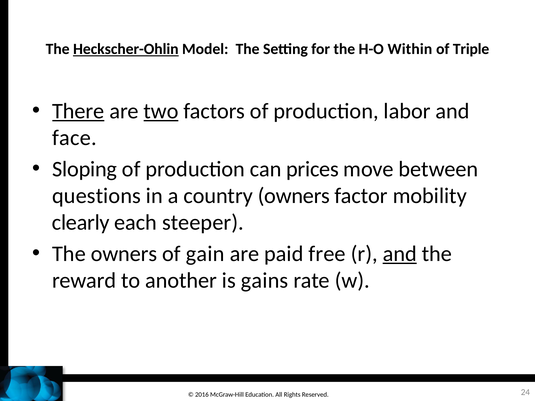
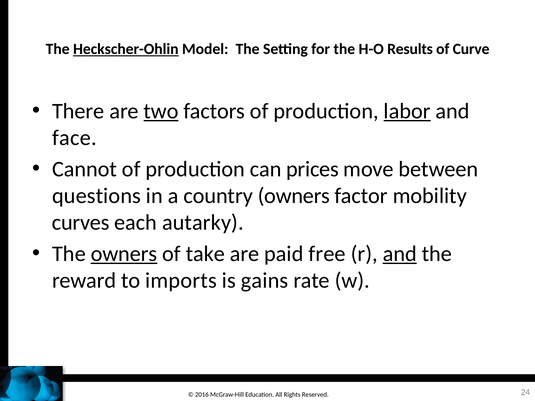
Within: Within -> Results (410, 49)
Triple: Triple -> Curve (471, 49)
There underline: present -> none (78, 111)
labor underline: none -> present (407, 111)
Sloping: Sloping -> Cannot (85, 169)
clearly: clearly -> curves (81, 223)
steeper: steeper -> autarky (203, 223)
owners underline: none -> present (124, 254)
gain: gain -> take (205, 254)
another: another -> imports (181, 281)
